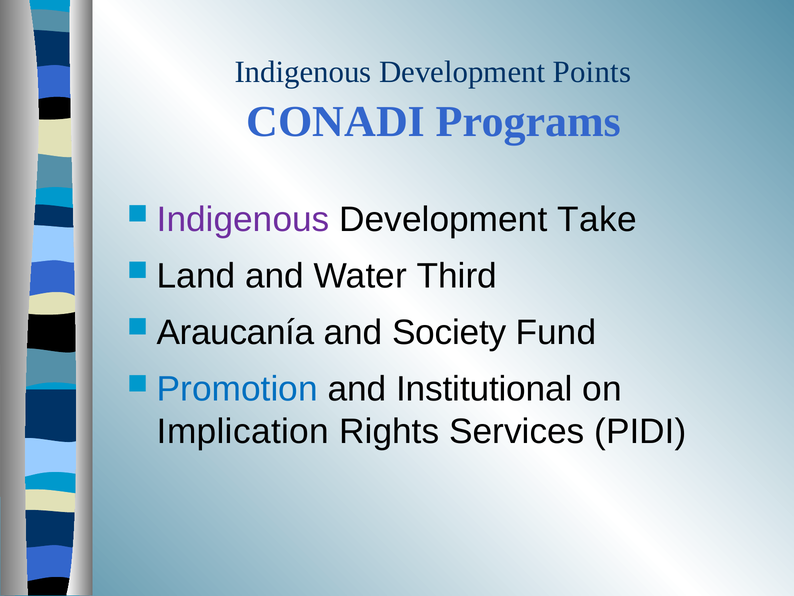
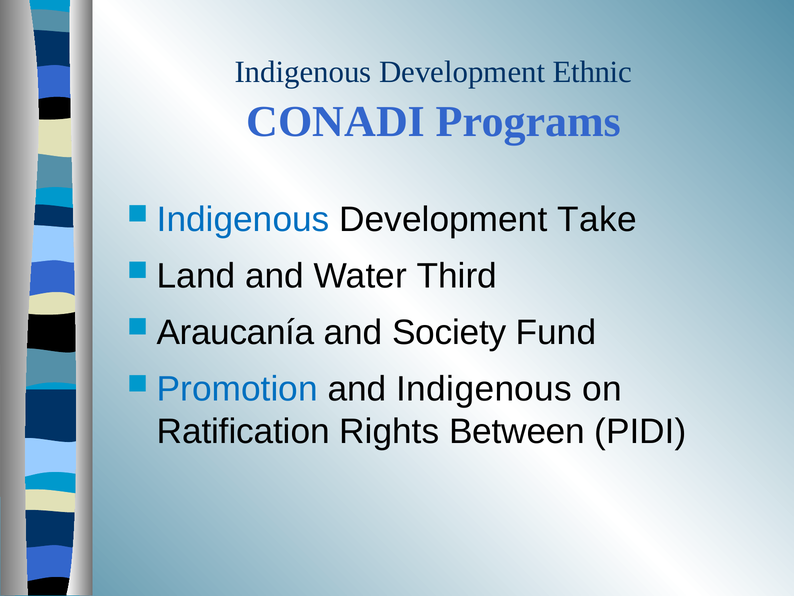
Points: Points -> Ethnic (592, 72)
Indigenous colour: purple -> blue (243, 219)
and Institutional: Institutional -> Indigenous (484, 389)
Implication: Implication -> Ratification (243, 431)
Services: Services -> Between (517, 431)
